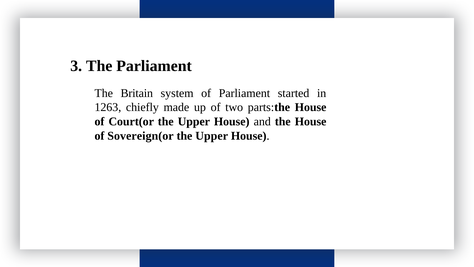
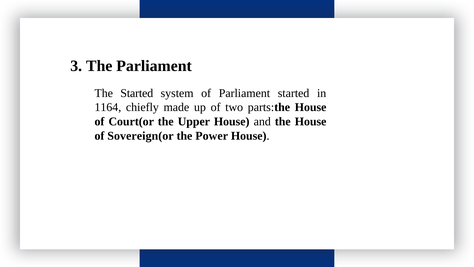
The Britain: Britain -> Started (137, 93)
1263: 1263 -> 1164 (108, 107)
Upper: Upper -> Power (212, 136)
